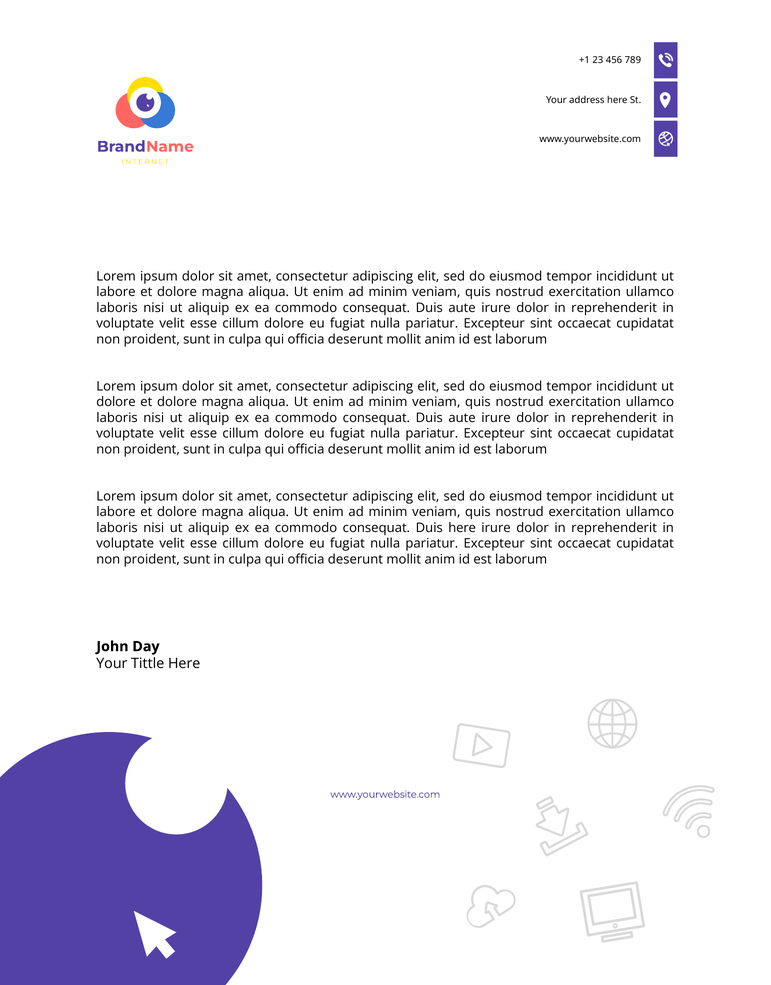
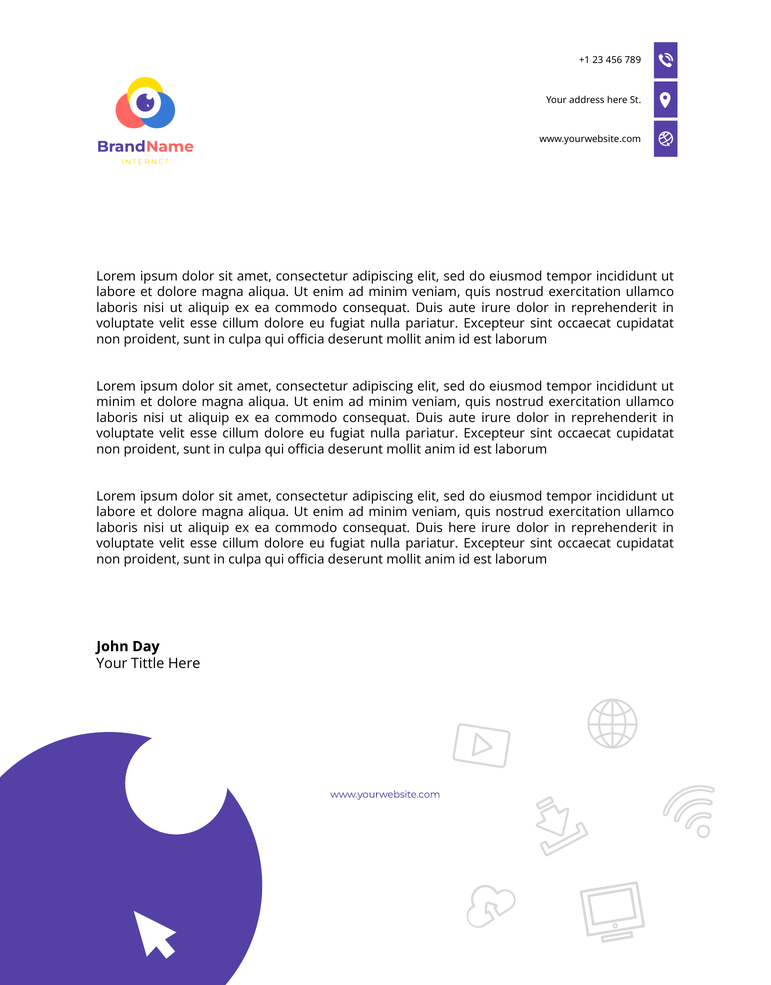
dolore: dolore -> minim (116, 402)
